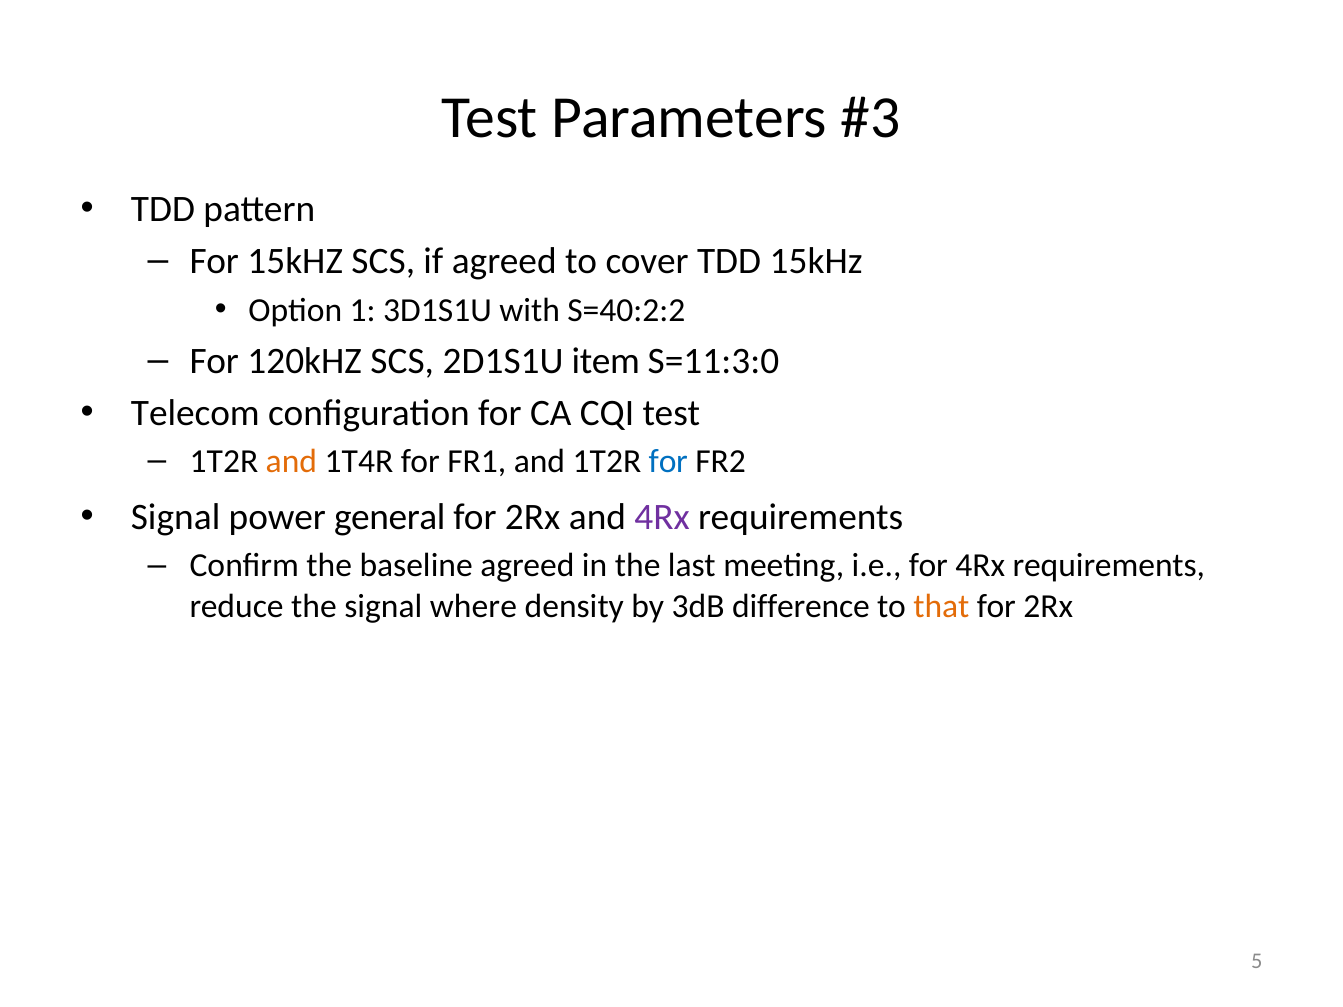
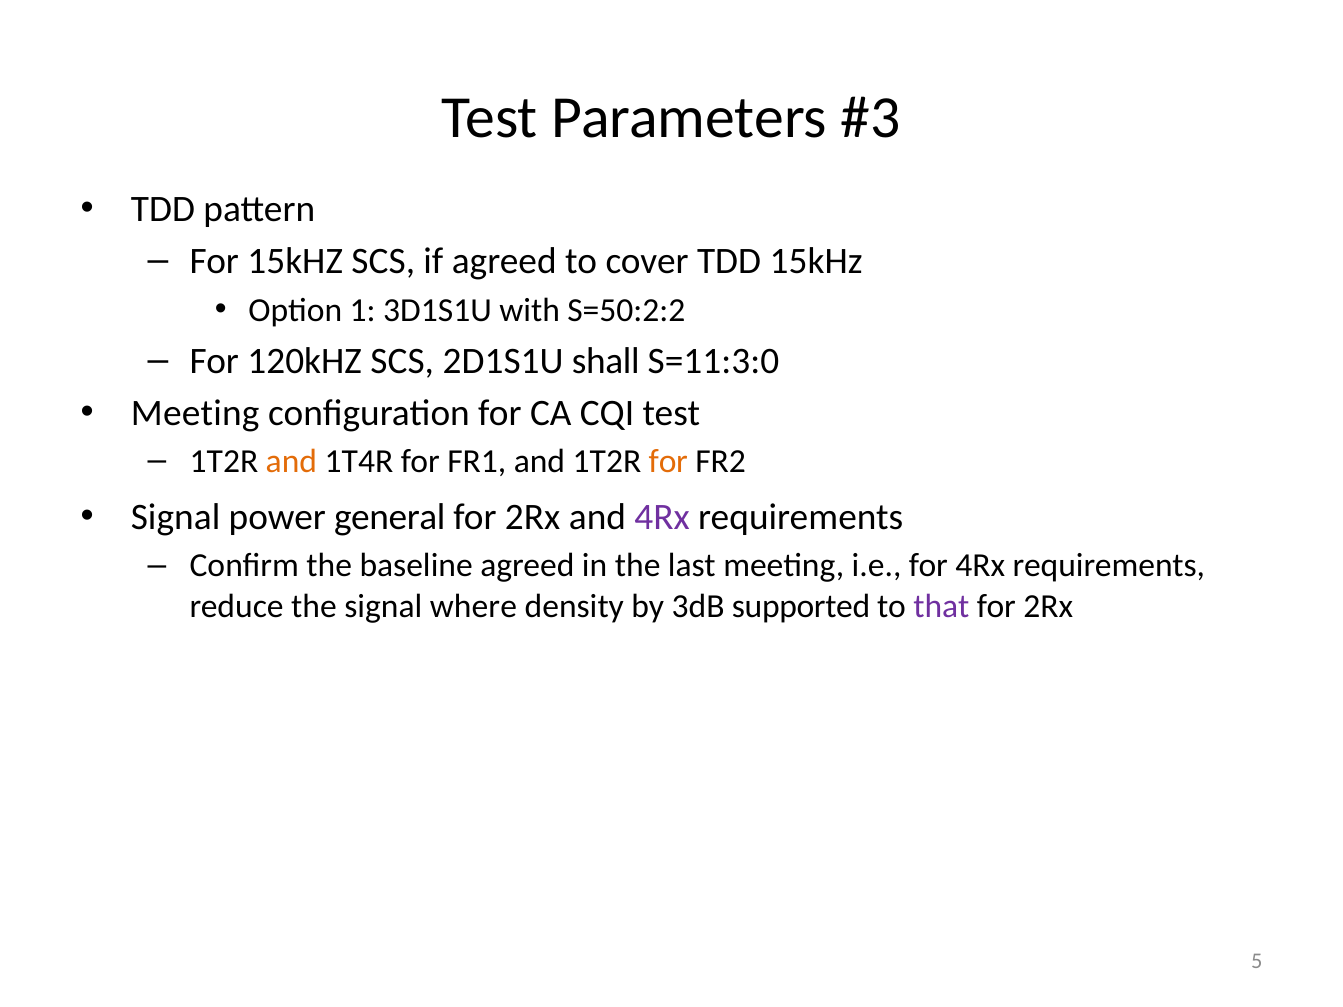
S=40:2:2: S=40:2:2 -> S=50:2:2 (626, 311)
item: item -> shall (606, 361)
Telecom: Telecom -> Meeting (195, 413)
for colour: blue -> orange (668, 461)
difference: difference -> supported (801, 606)
that colour: orange -> purple (941, 606)
